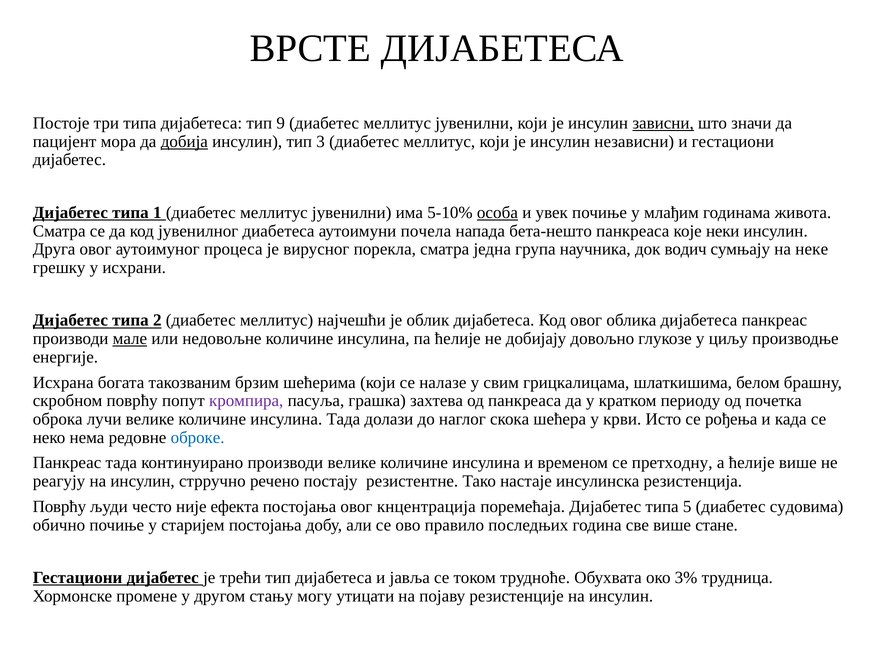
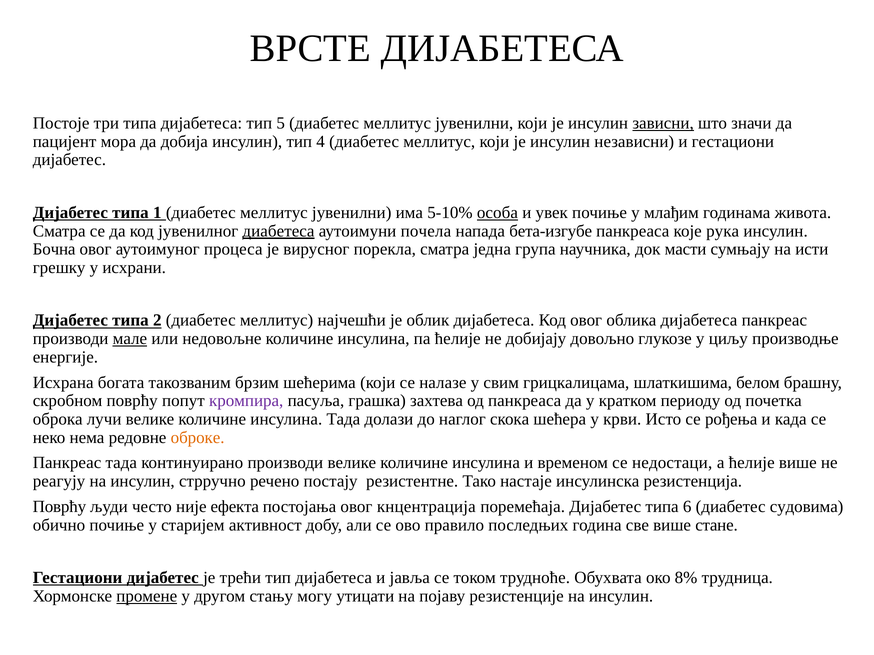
9: 9 -> 5 (281, 123)
добија underline: present -> none (184, 142)
3: 3 -> 4 (321, 142)
диабетеса underline: none -> present (278, 231)
бета-нешто: бета-нешто -> бета-изгубе (551, 231)
неки: неки -> рука (723, 231)
Друга: Друга -> Бочна (54, 250)
водич: водич -> масти (686, 250)
неке: неке -> исти (812, 250)
оброке colour: blue -> orange (198, 438)
претходну: претходну -> недостаци (672, 463)
5: 5 -> 6 (687, 507)
старијем постојања: постојања -> активност (265, 525)
3%: 3% -> 8% (686, 578)
промене underline: none -> present (147, 596)
